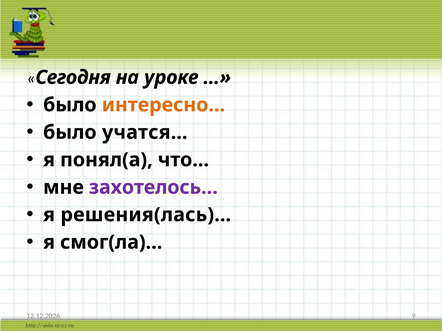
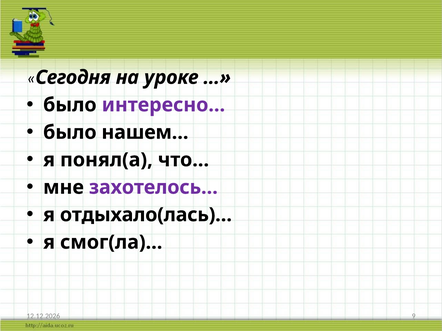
интересно… colour: orange -> purple (163, 105)
учатся…: учатся… -> нашем… (145, 133)
решения(лась)…: решения(лась)… -> отдыхало(лась)… (146, 215)
